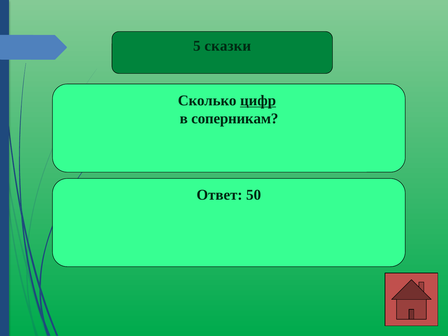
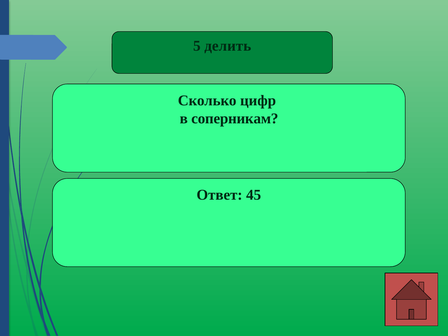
сказки: сказки -> делить (228, 46)
цифр underline: present -> none (258, 101)
50: 50 -> 45 (254, 195)
